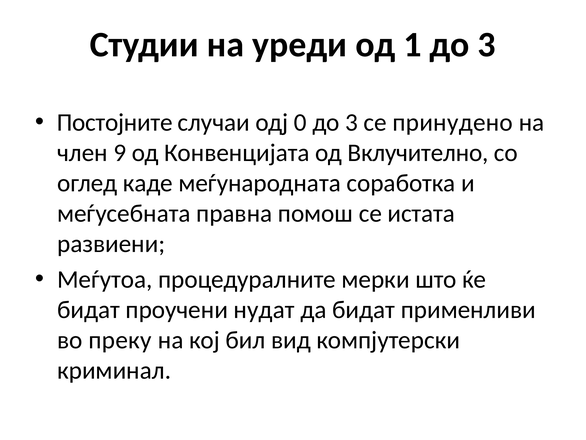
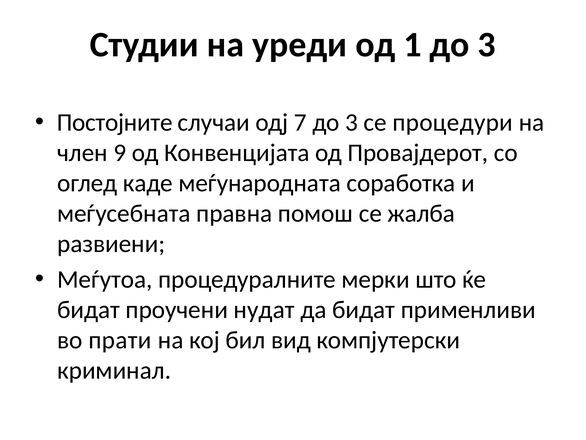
0: 0 -> 7 (300, 122)
принудено: принудено -> процедури (453, 122)
Вклучително: Вклучително -> Провајдерот (418, 153)
истата: истата -> жалба (421, 213)
преку: преку -> прати (120, 340)
